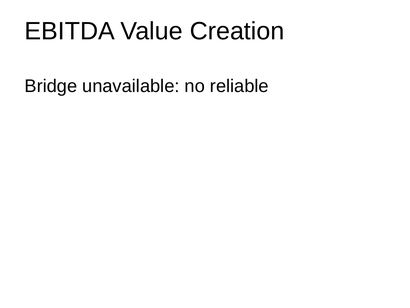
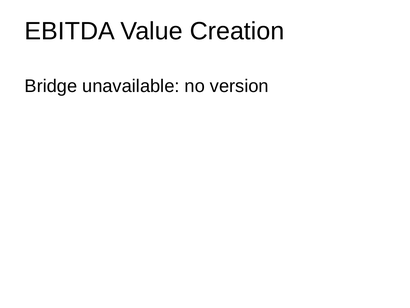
reliable: reliable -> version (239, 86)
